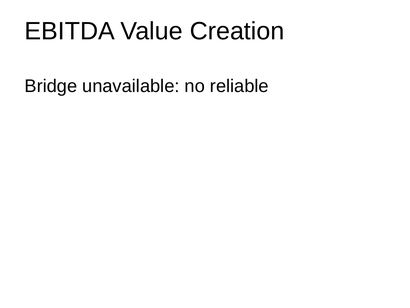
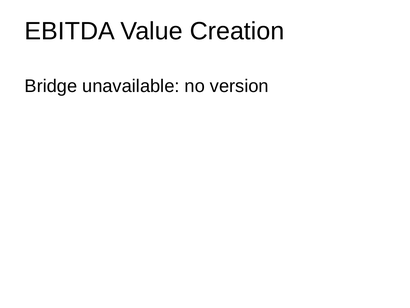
reliable: reliable -> version (239, 86)
